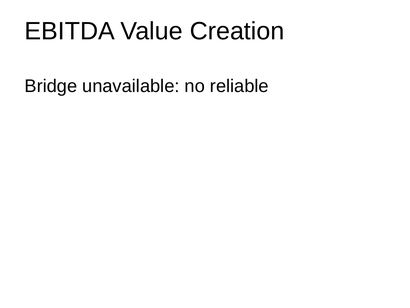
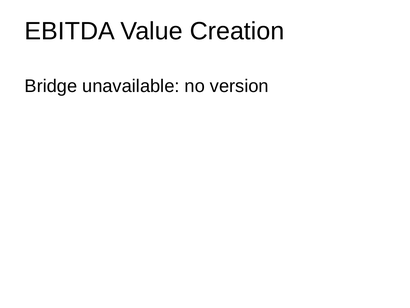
reliable: reliable -> version (239, 86)
